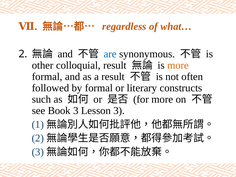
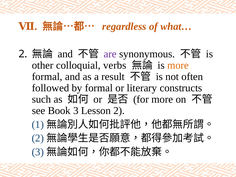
are colour: blue -> purple (110, 54)
colloquial result: result -> verbs (115, 65)
Lesson 3: 3 -> 2 (119, 111)
